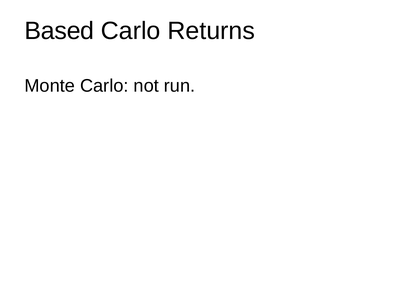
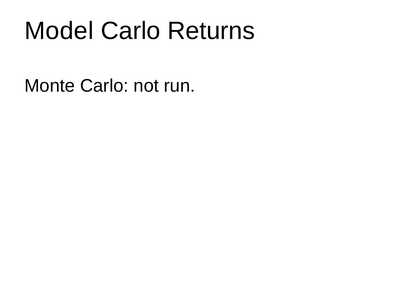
Based: Based -> Model (59, 31)
